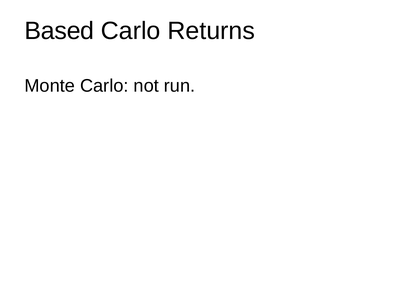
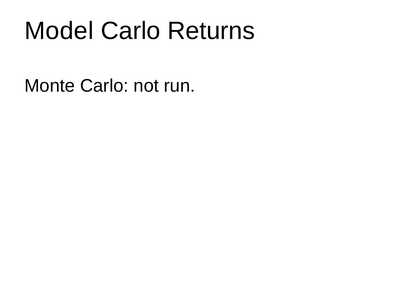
Based: Based -> Model (59, 31)
